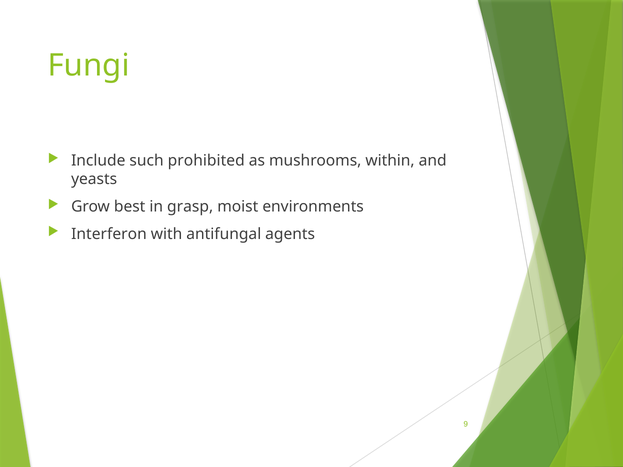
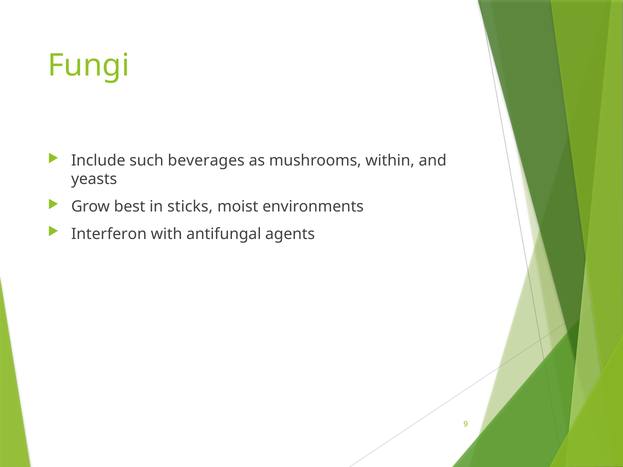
prohibited: prohibited -> beverages (206, 161)
grasp: grasp -> sticks (190, 207)
